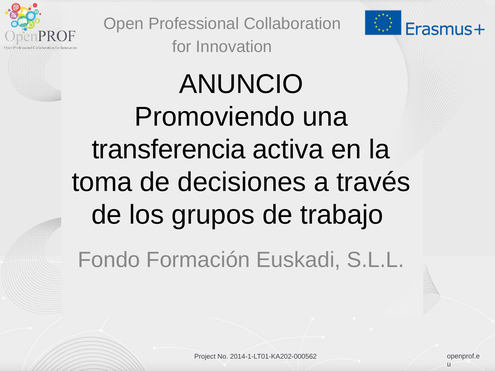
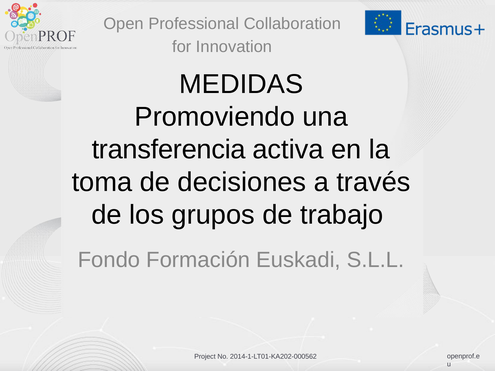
ANUNCIO: ANUNCIO -> MEDIDAS (241, 84)
